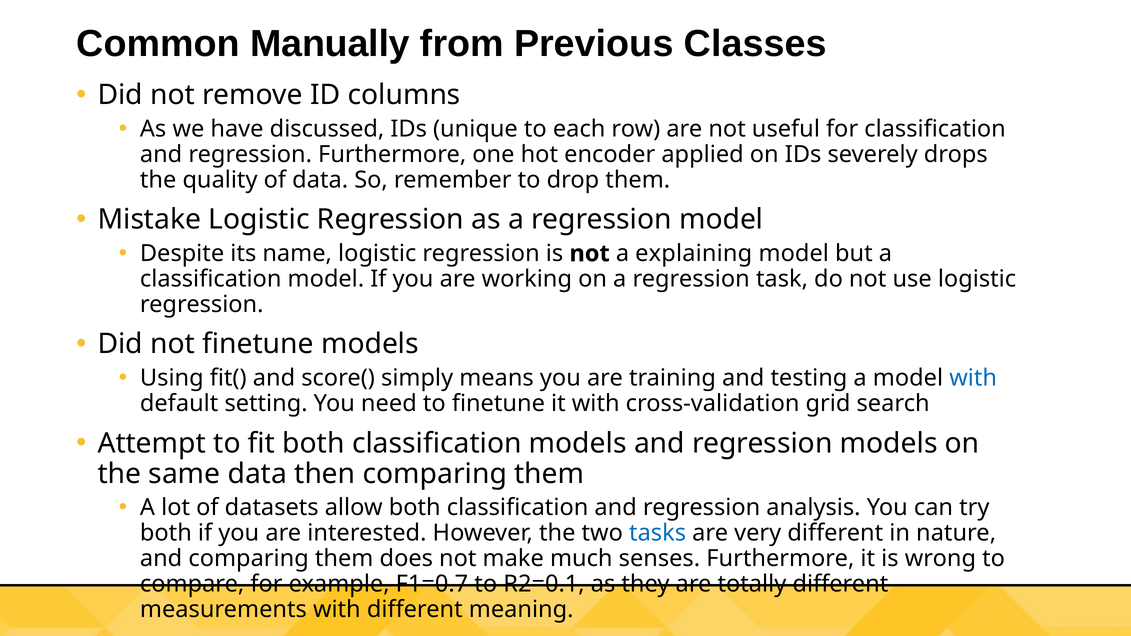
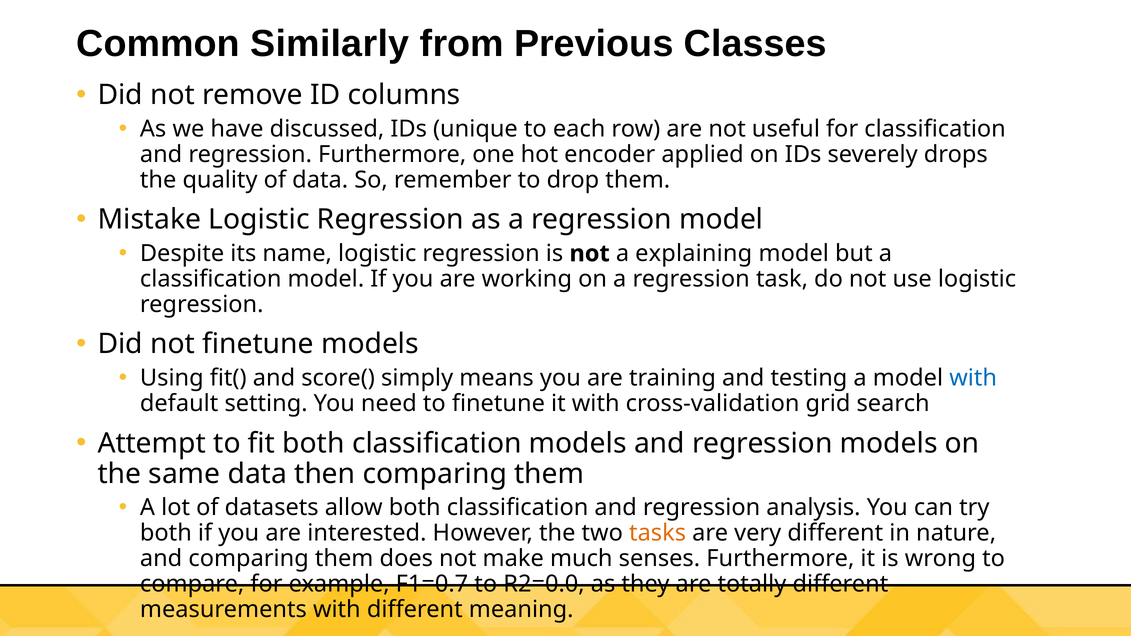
Manually: Manually -> Similarly (330, 44)
tasks colour: blue -> orange (658, 533)
R2=0.1: R2=0.1 -> R2=0.0 (544, 584)
